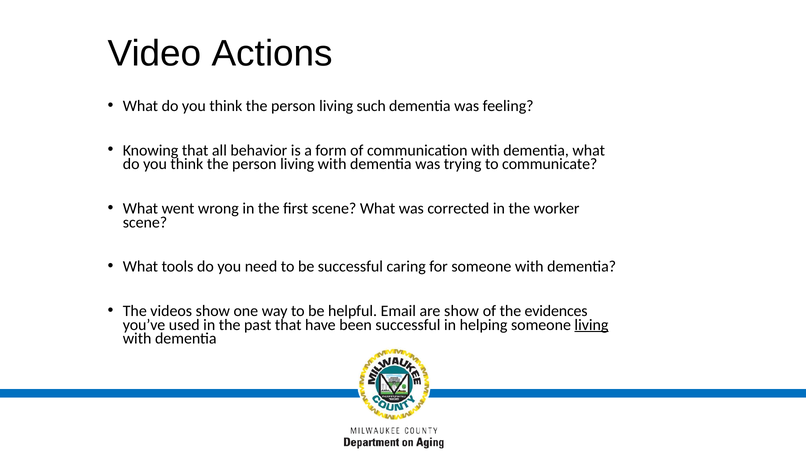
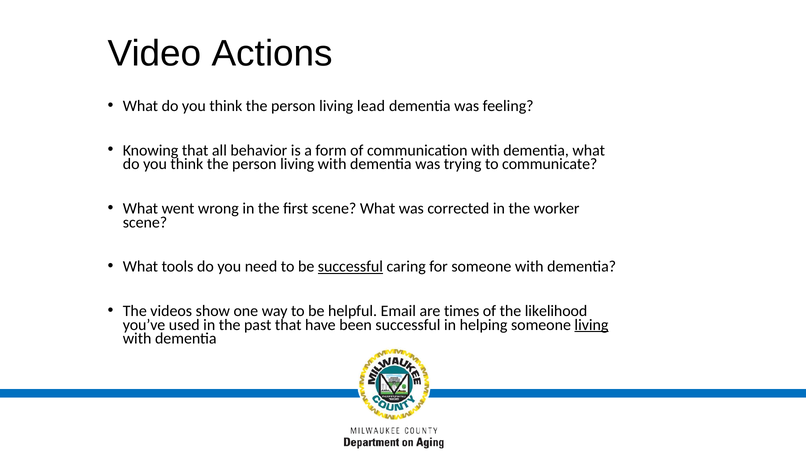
such: such -> lead (371, 106)
successful underline: none -> present (350, 267)
are show: show -> times (462, 311)
evidences: evidences -> likelihood (556, 311)
